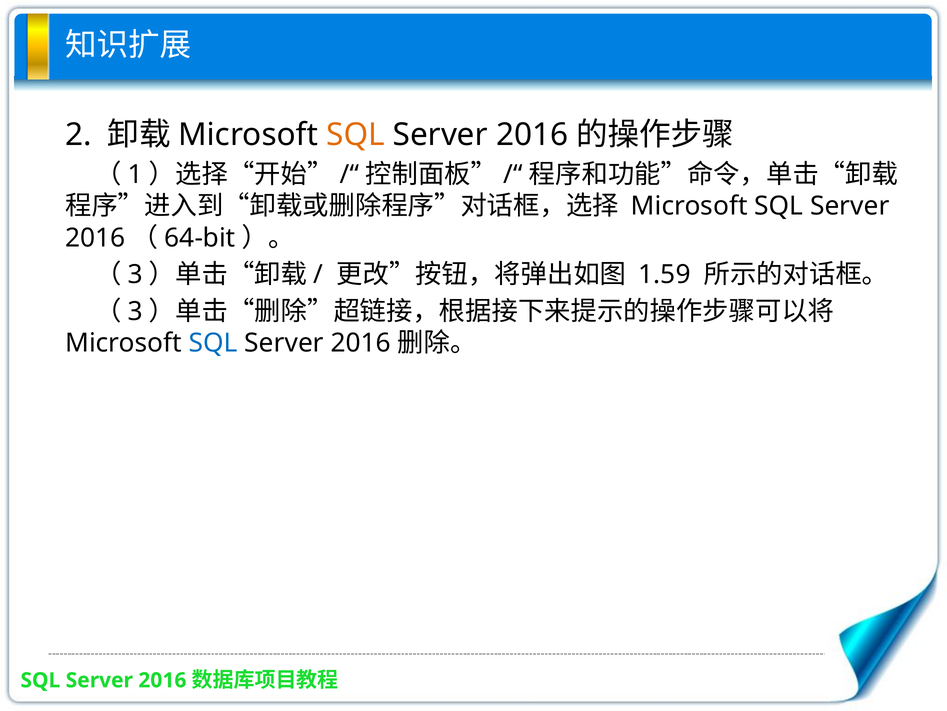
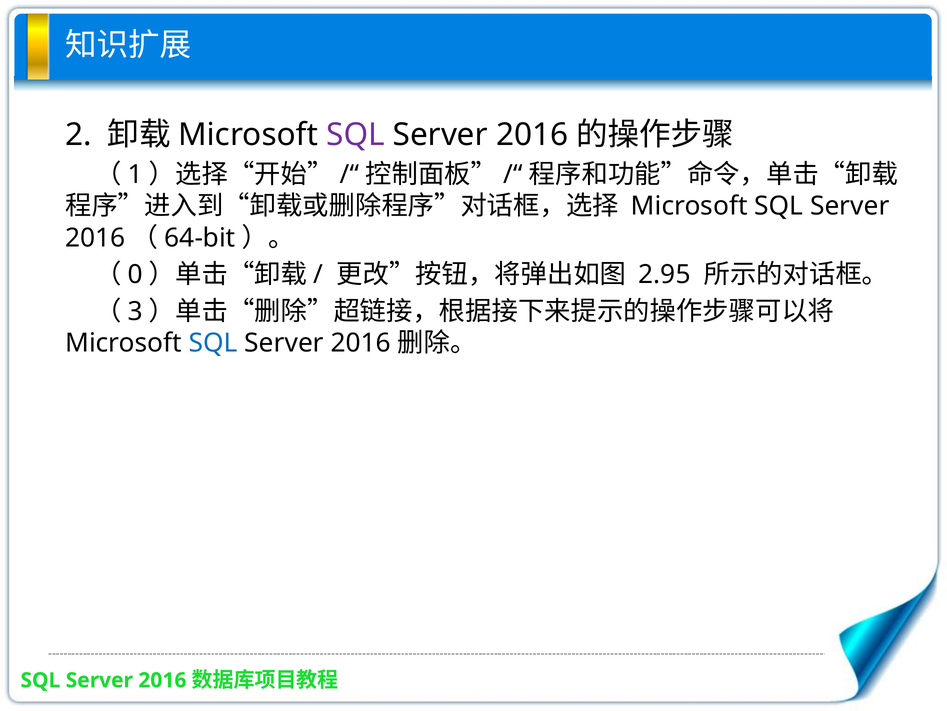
SQL colour: orange -> purple (355, 135)
3: 3 -> 0 (135, 274)
1.59: 1.59 -> 2.95 (664, 274)
